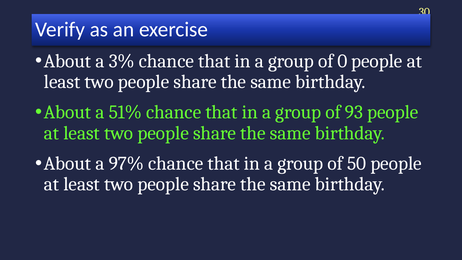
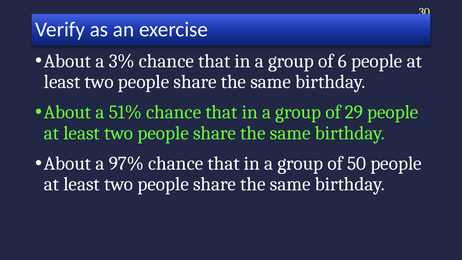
0: 0 -> 6 (342, 61)
93: 93 -> 29 (354, 112)
